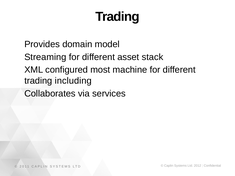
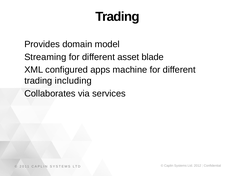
stack: stack -> blade (153, 57)
most: most -> apps (100, 70)
